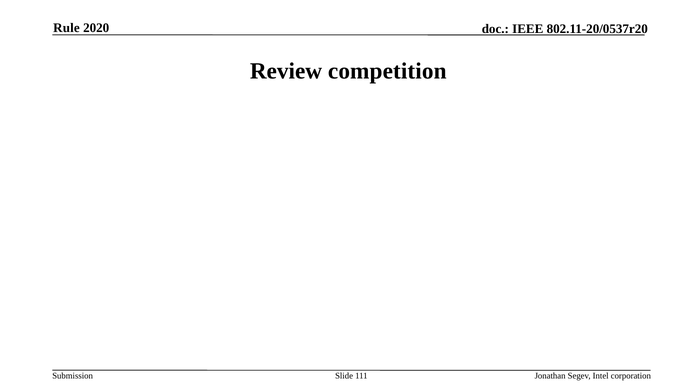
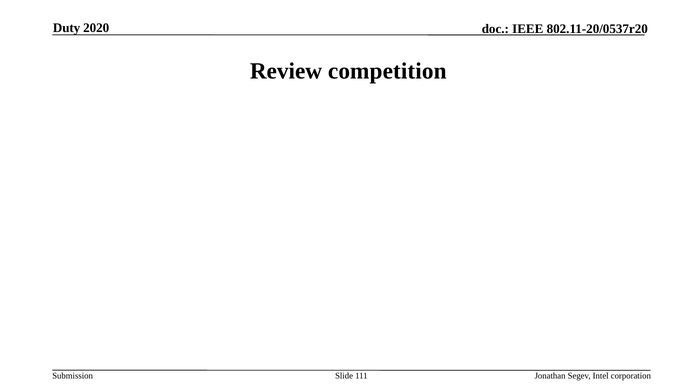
Rule: Rule -> Duty (67, 28)
